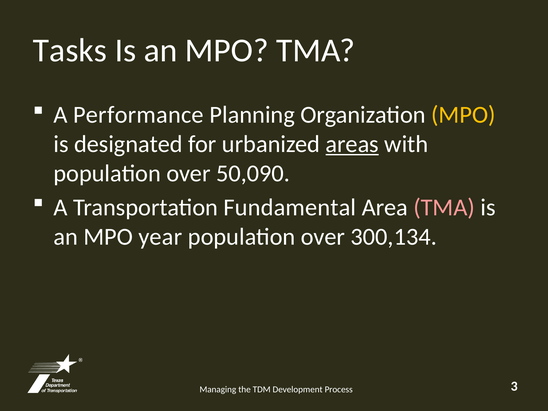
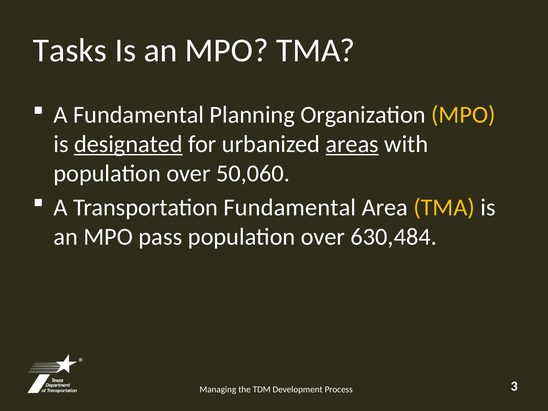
A Performance: Performance -> Fundamental (139, 115)
designated underline: none -> present (128, 144)
50,090: 50,090 -> 50,060 (253, 173)
TMA colour: pink -> yellow (444, 208)
year: year -> pass (160, 237)
300,134: 300,134 -> 630,484 (394, 237)
